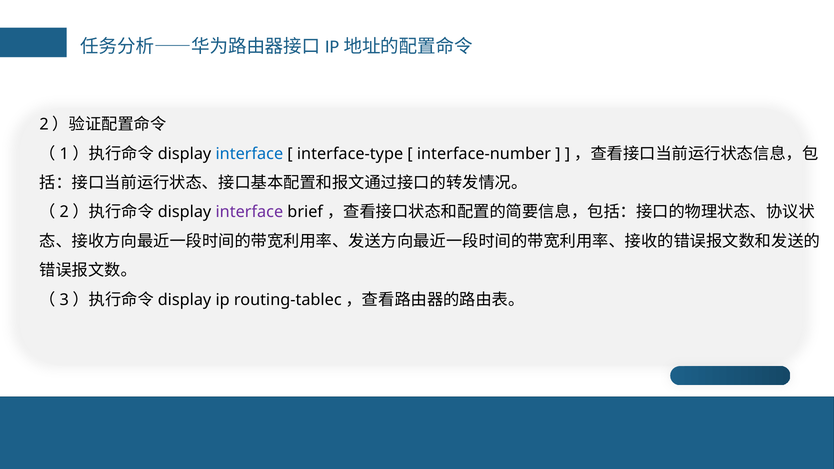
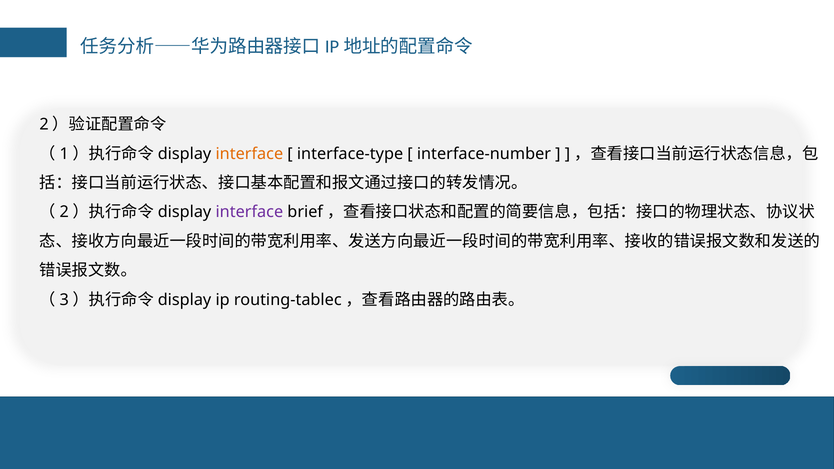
interface colour: blue -> orange (249, 154)
